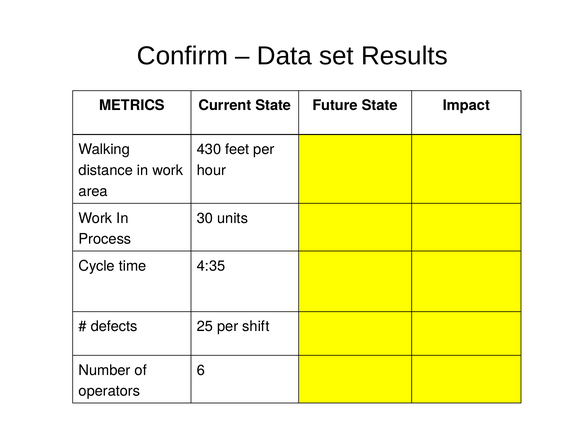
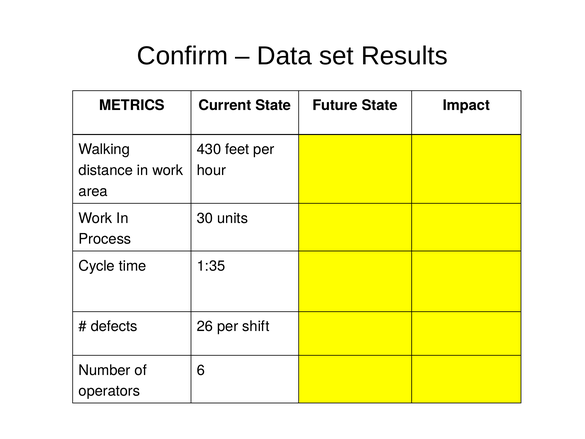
4:35: 4:35 -> 1:35 (211, 266)
25: 25 -> 26 (205, 326)
